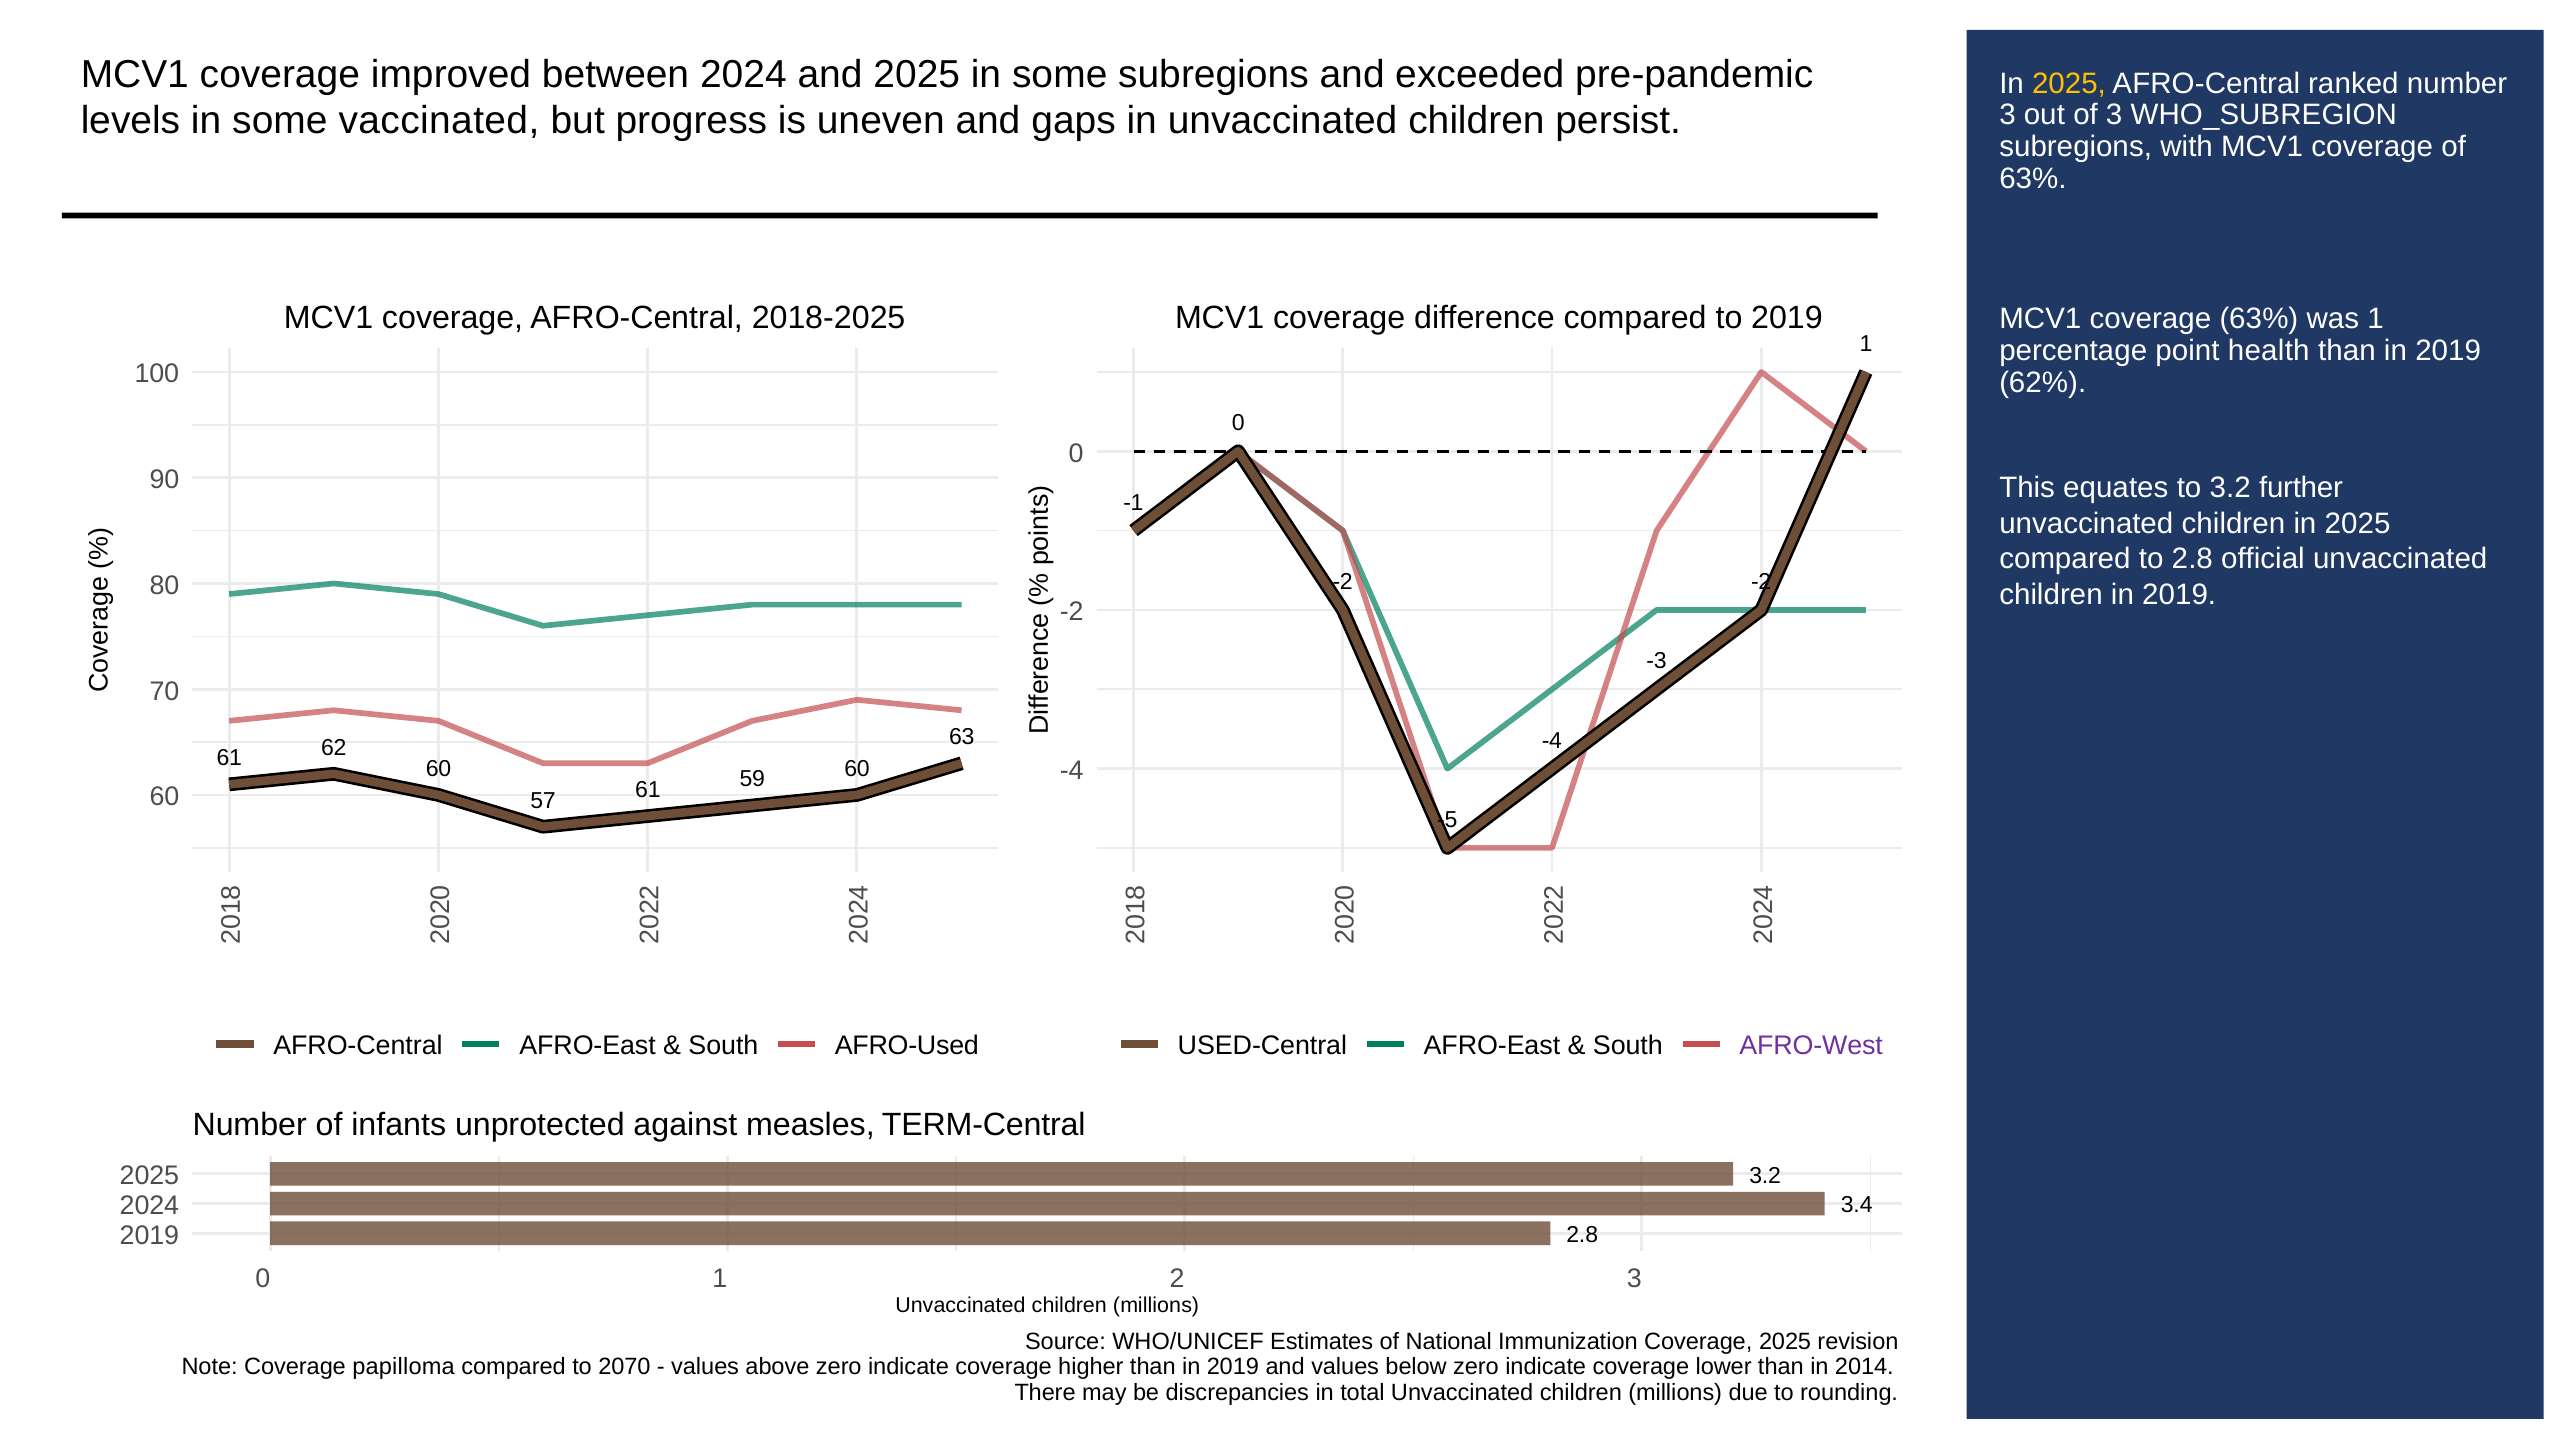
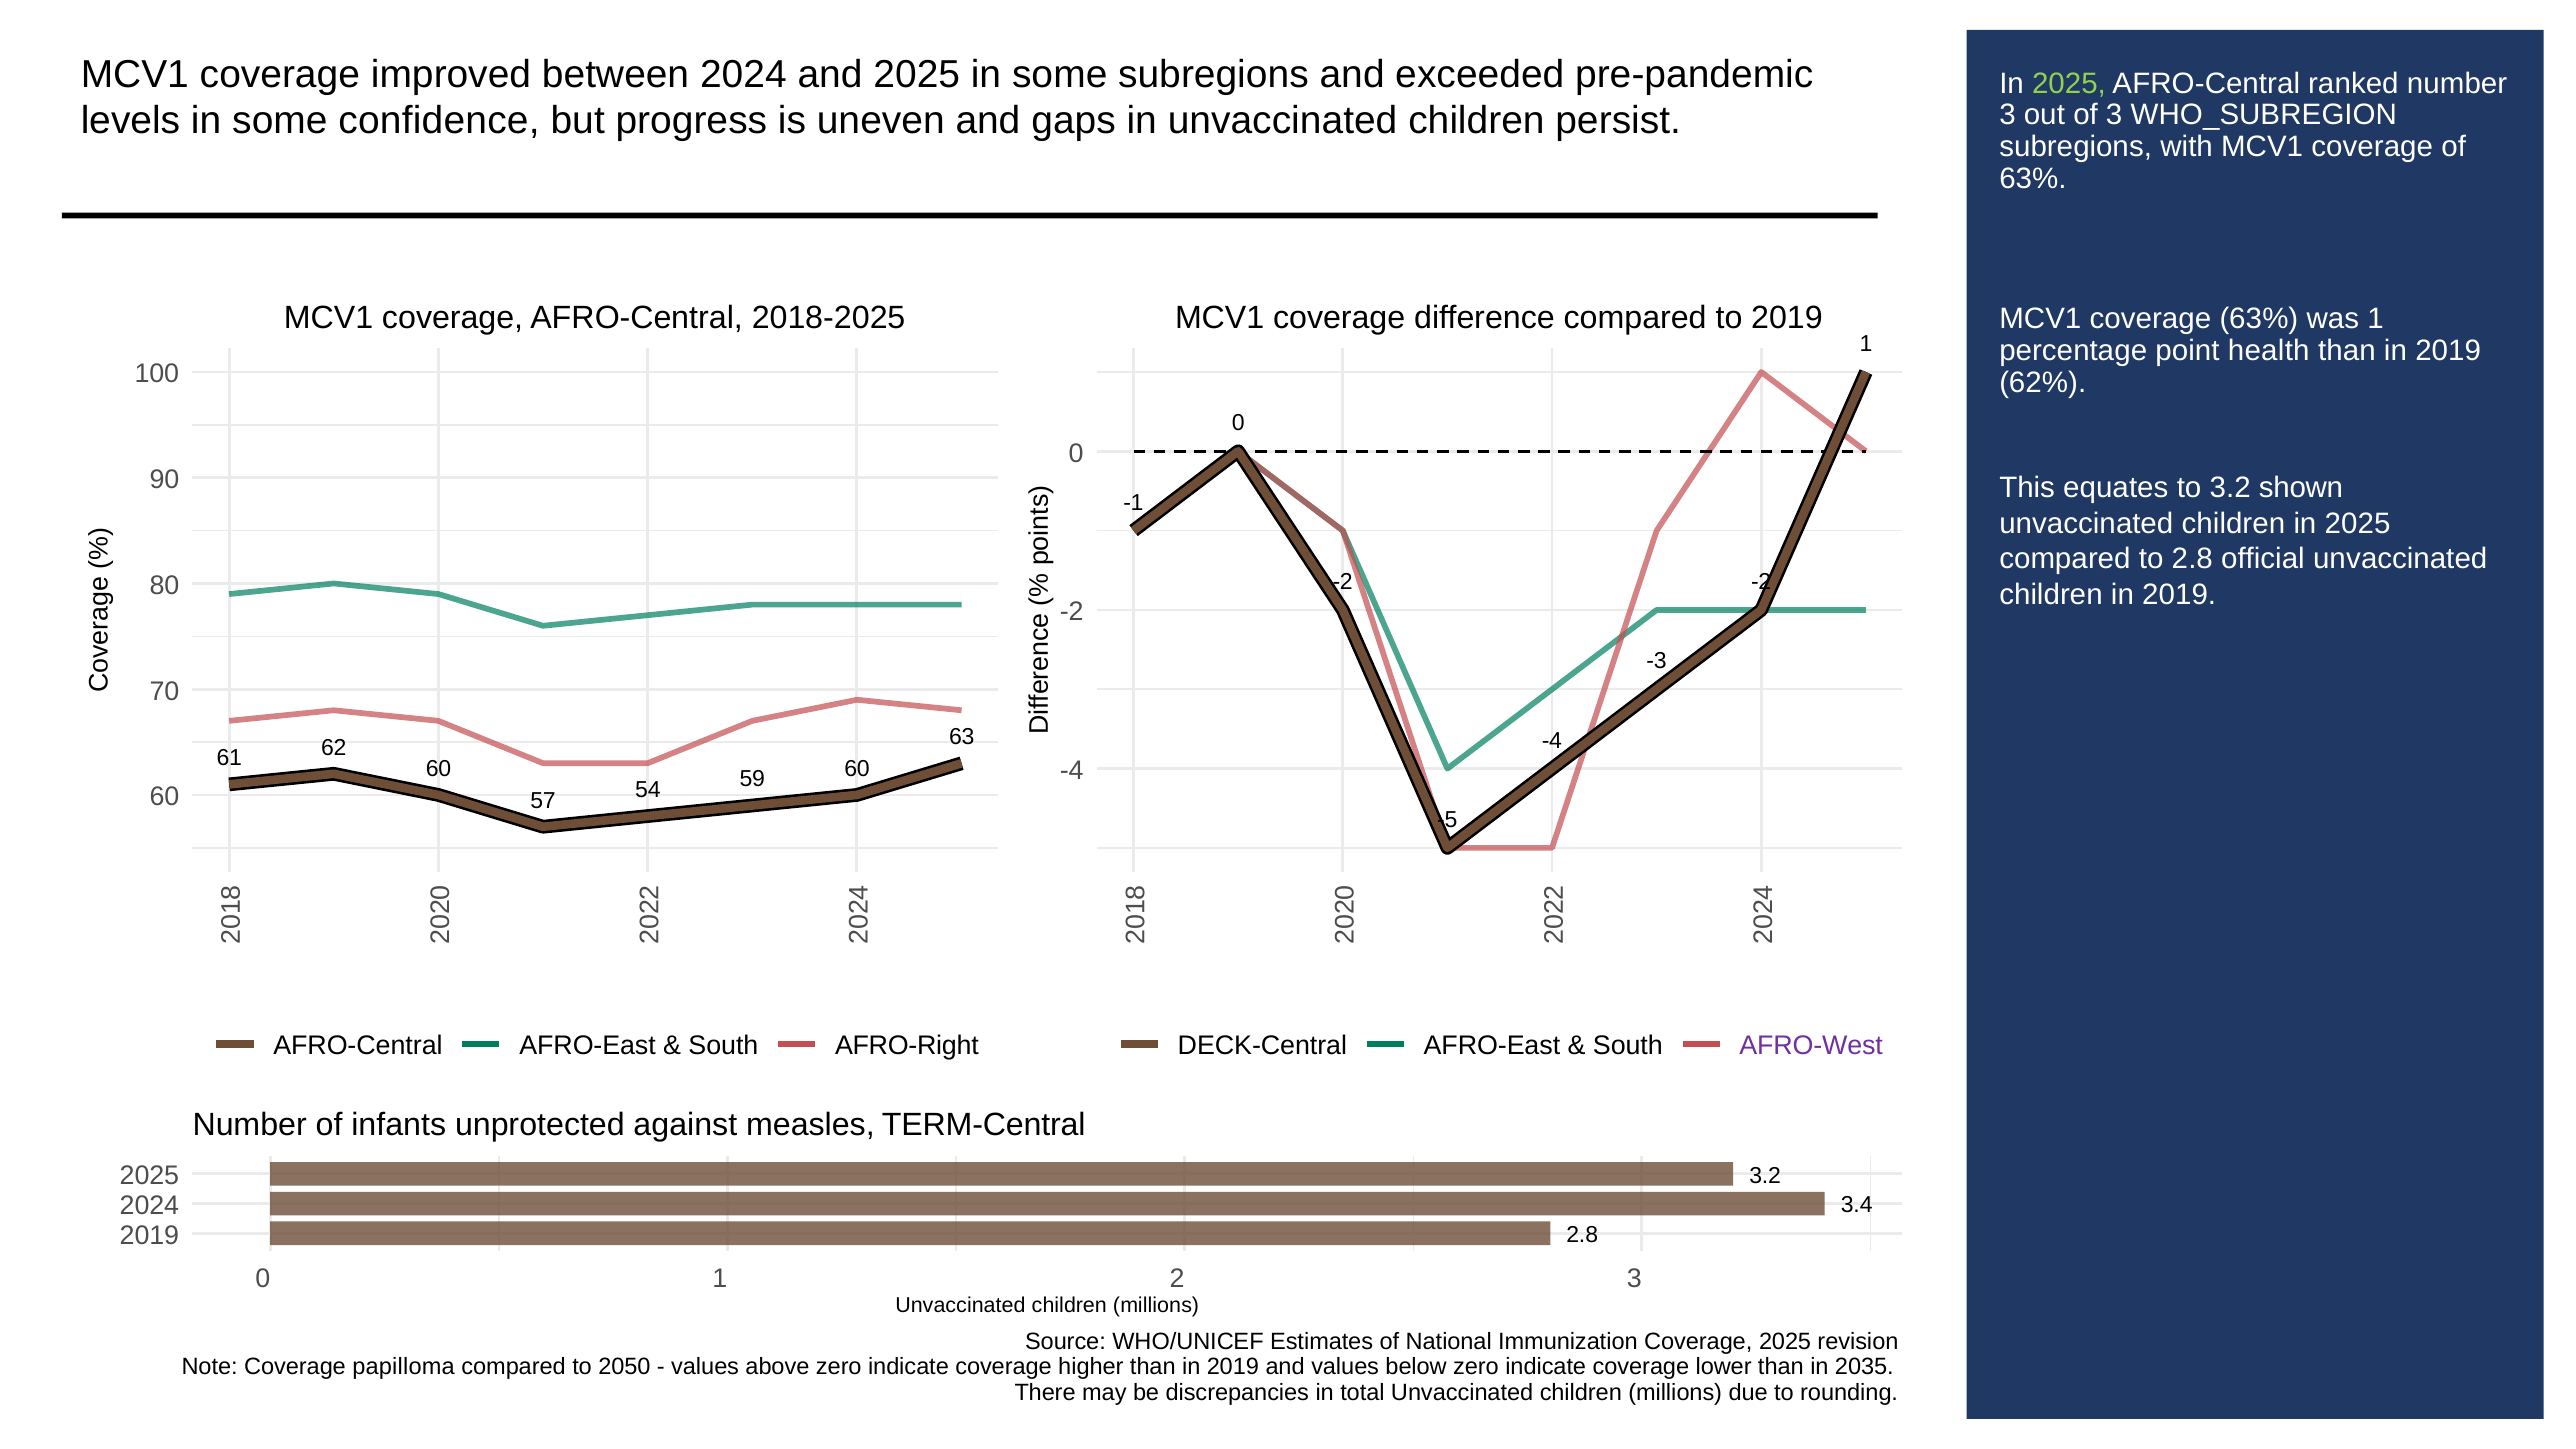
2025 colour: yellow -> light green (2069, 83)
vaccinated: vaccinated -> confidence (439, 121)
further: further -> shown (2301, 488)
57 61: 61 -> 54 (648, 790)
AFRO-Used: AFRO-Used -> AFRO-Right (907, 1046)
USED-Central: USED-Central -> DECK-Central (1262, 1046)
2070: 2070 -> 2050 (624, 1367)
2014: 2014 -> 2035 (1864, 1367)
